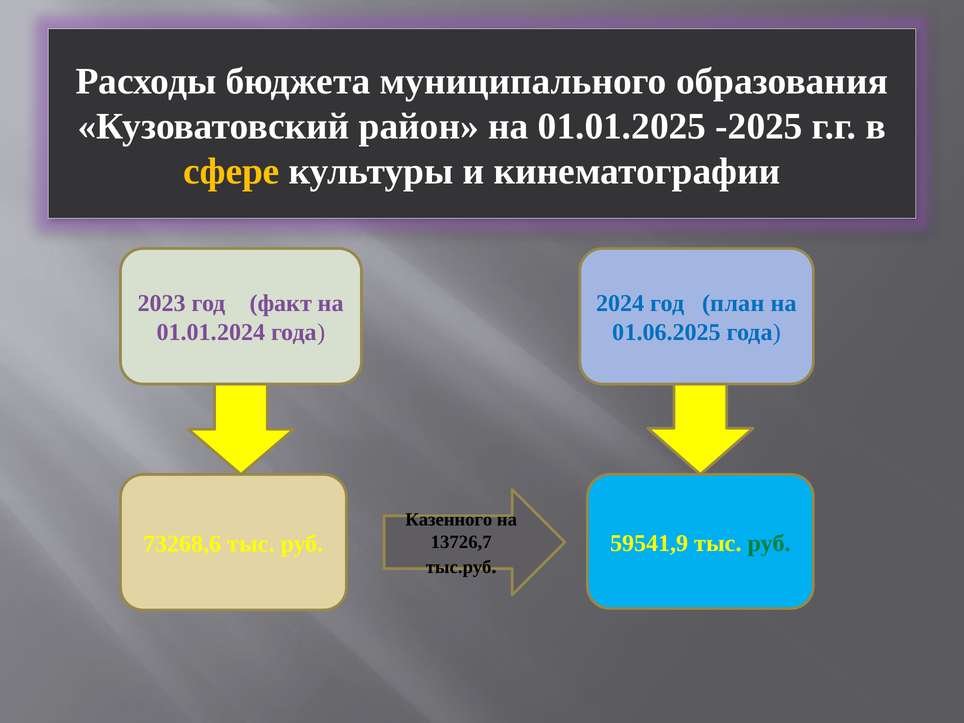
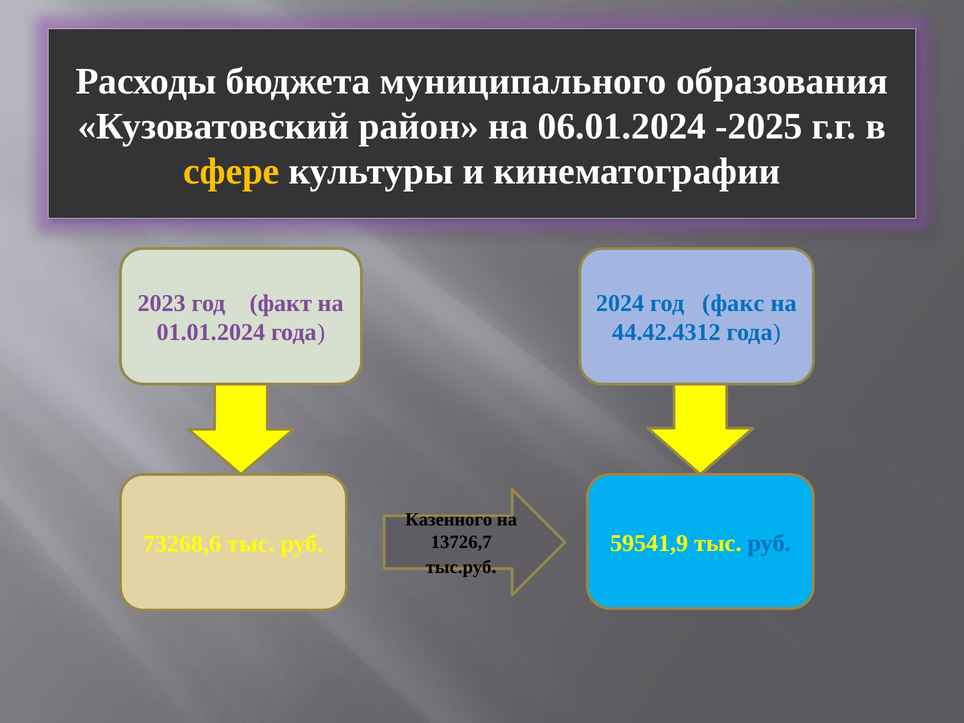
01.01.2025: 01.01.2025 -> 06.01.2024 (622, 126)
план: план -> факс (733, 303)
01.06.2025: 01.06.2025 -> 44.42.4312 (667, 332)
руб colour: green -> blue (769, 543)
